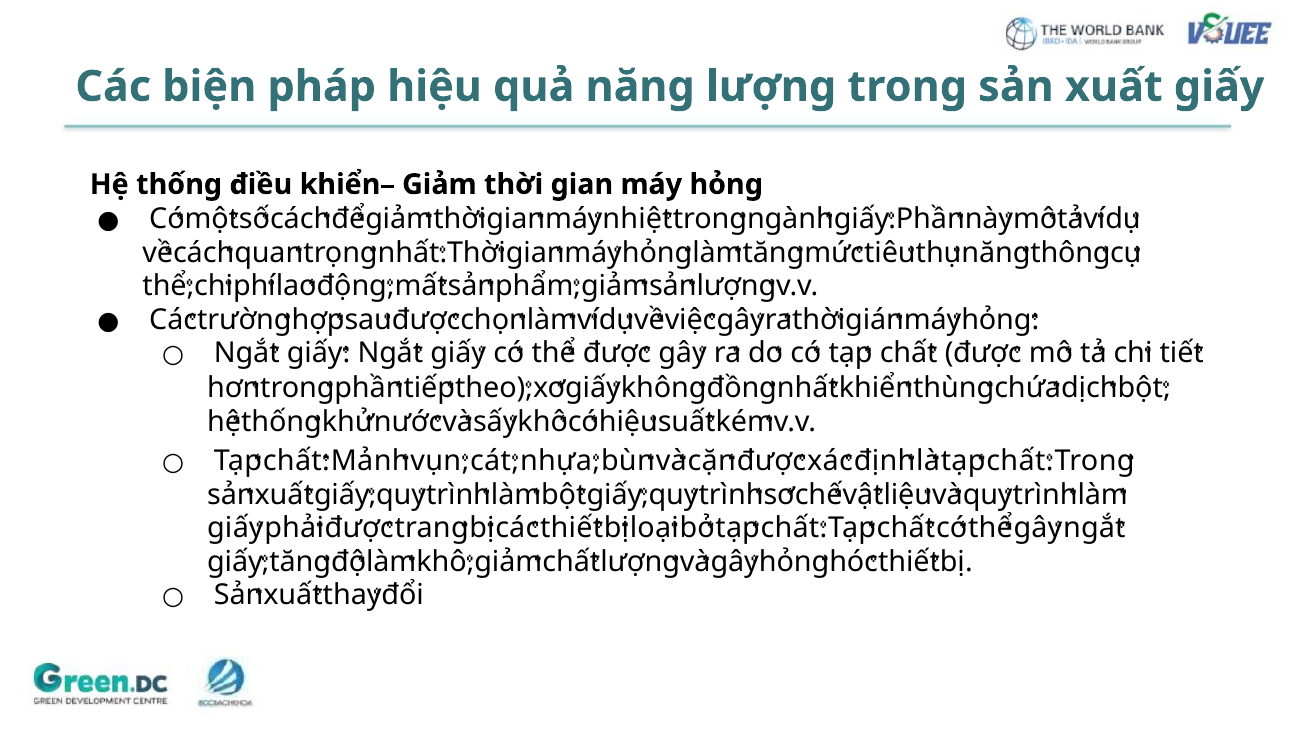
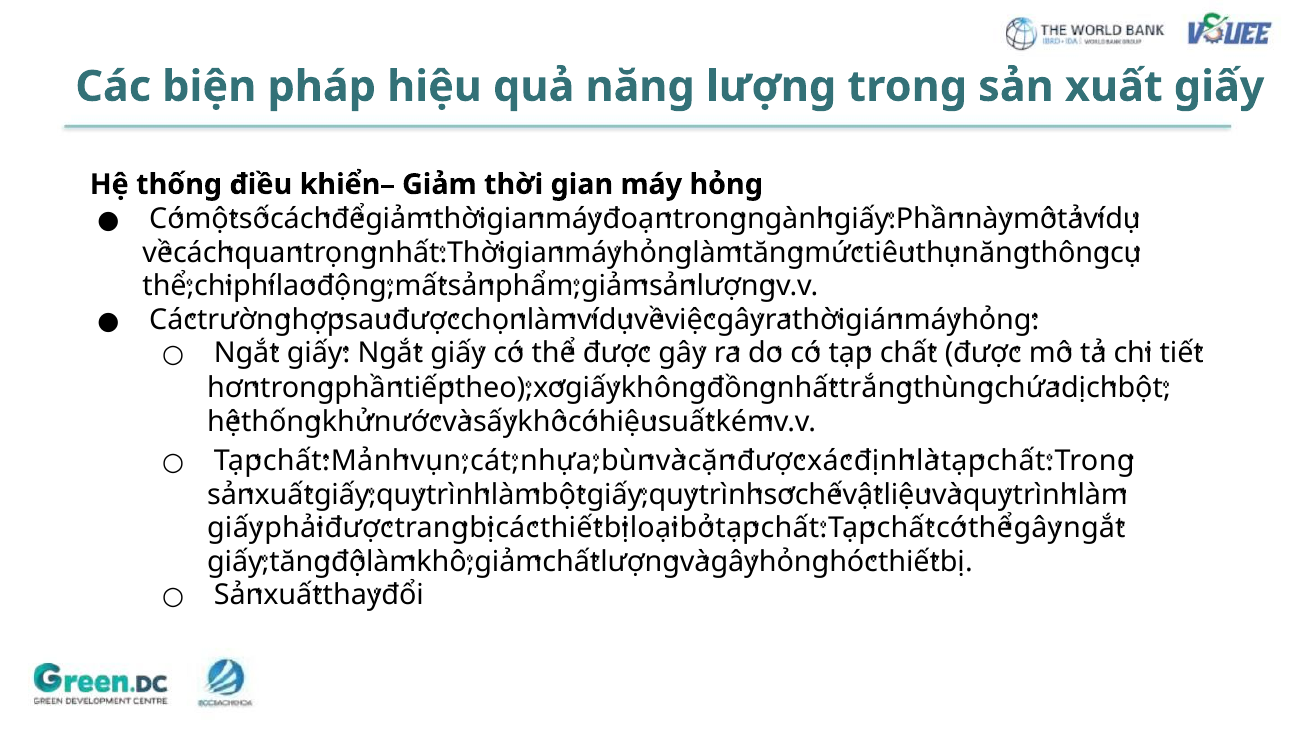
nhiệt: nhiệt -> đoạn (637, 219)
khiển: khiển -> trắng (876, 388)
